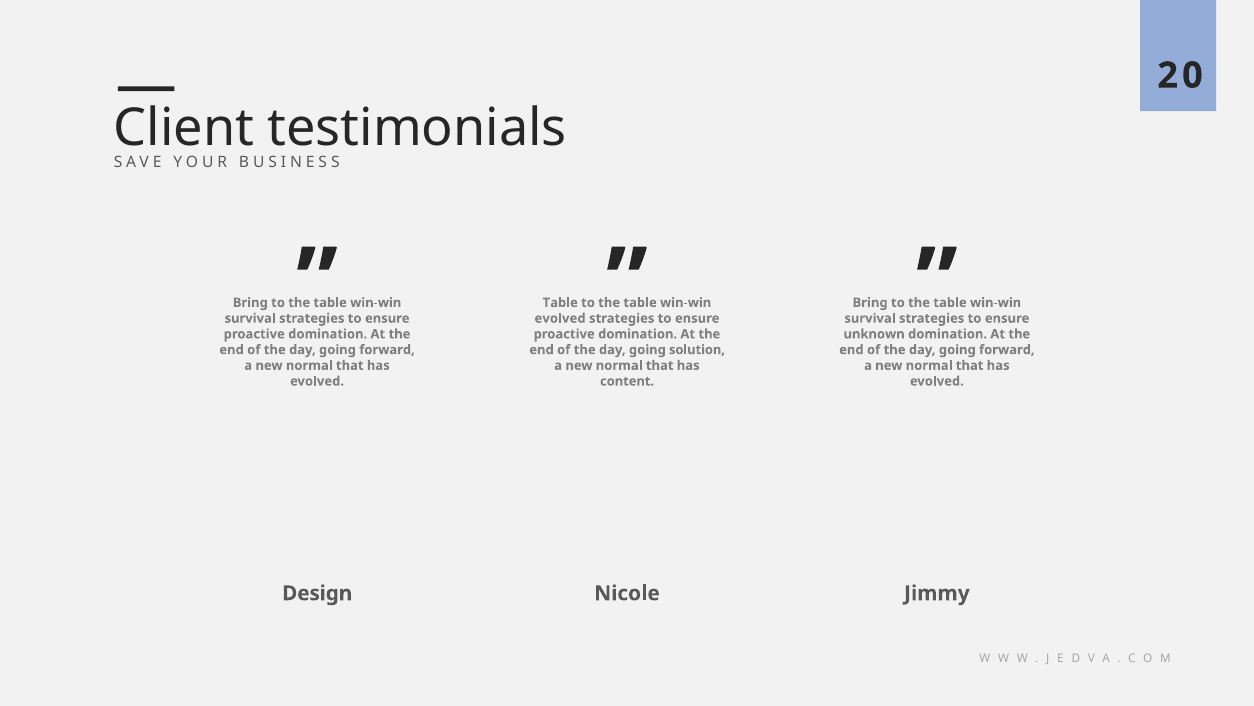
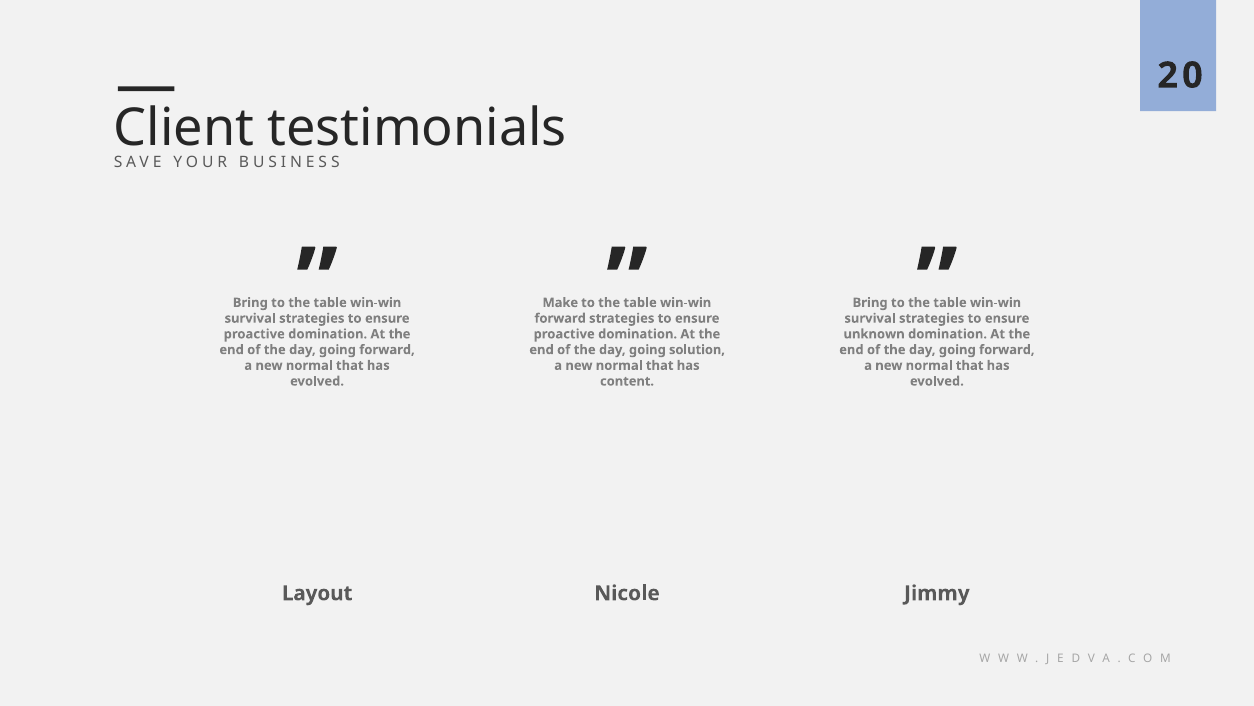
Table: Table -> Make (560, 302)
evolved: evolved -> forward (560, 318)
Design: Design -> Layout (317, 593)
